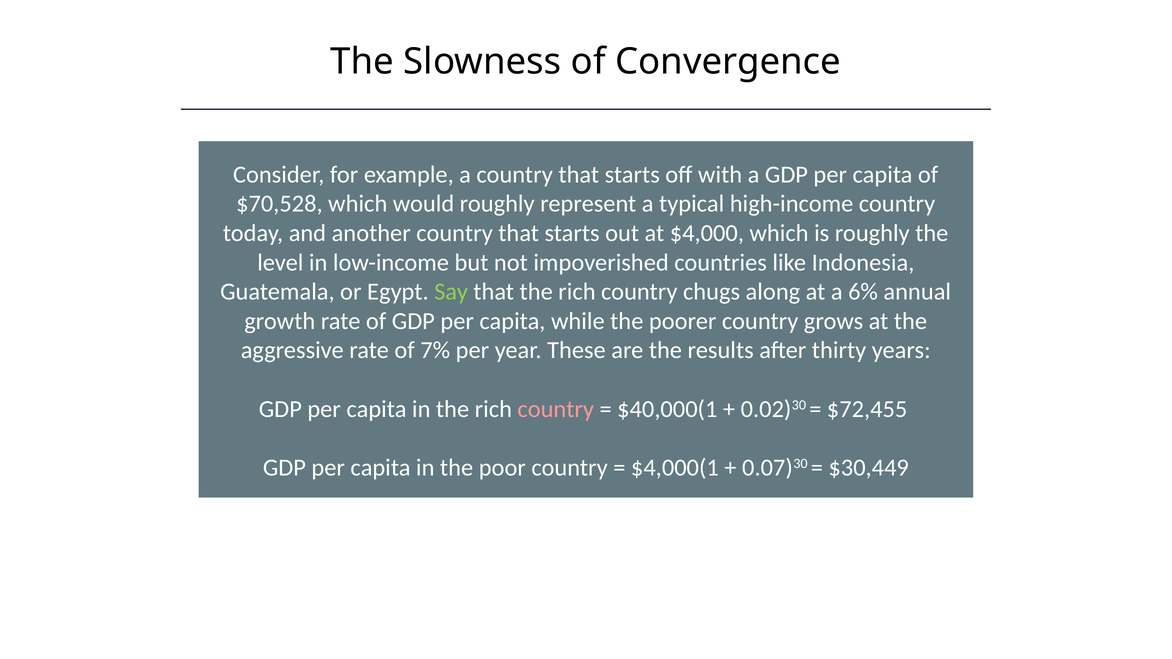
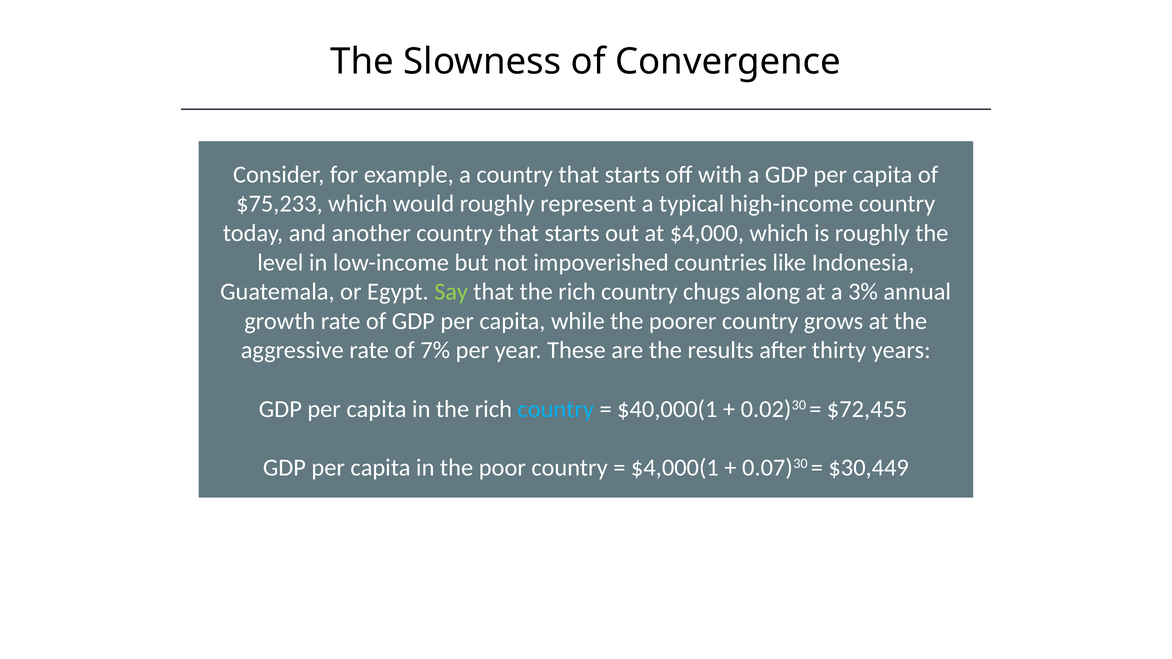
$70,528: $70,528 -> $75,233 (279, 204)
6%: 6% -> 3% (863, 292)
country colour: pink -> light blue (556, 409)
